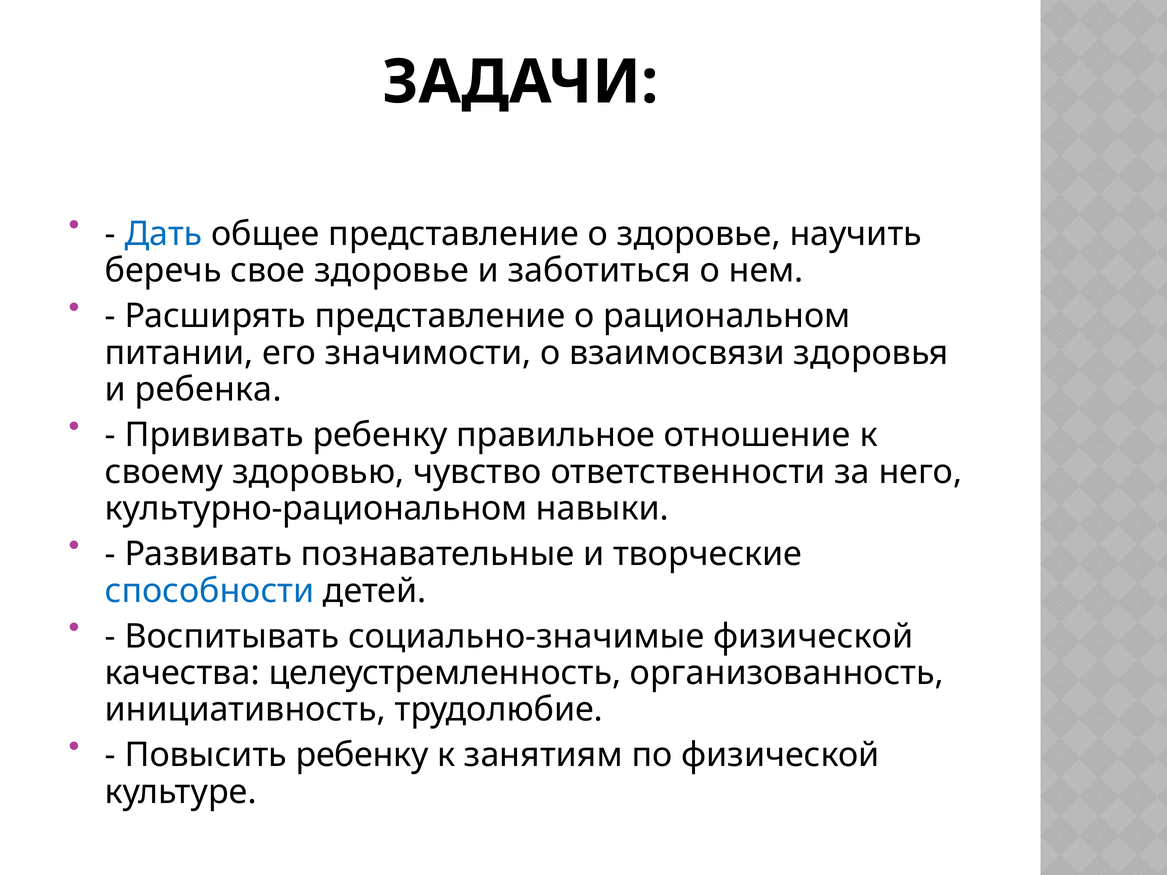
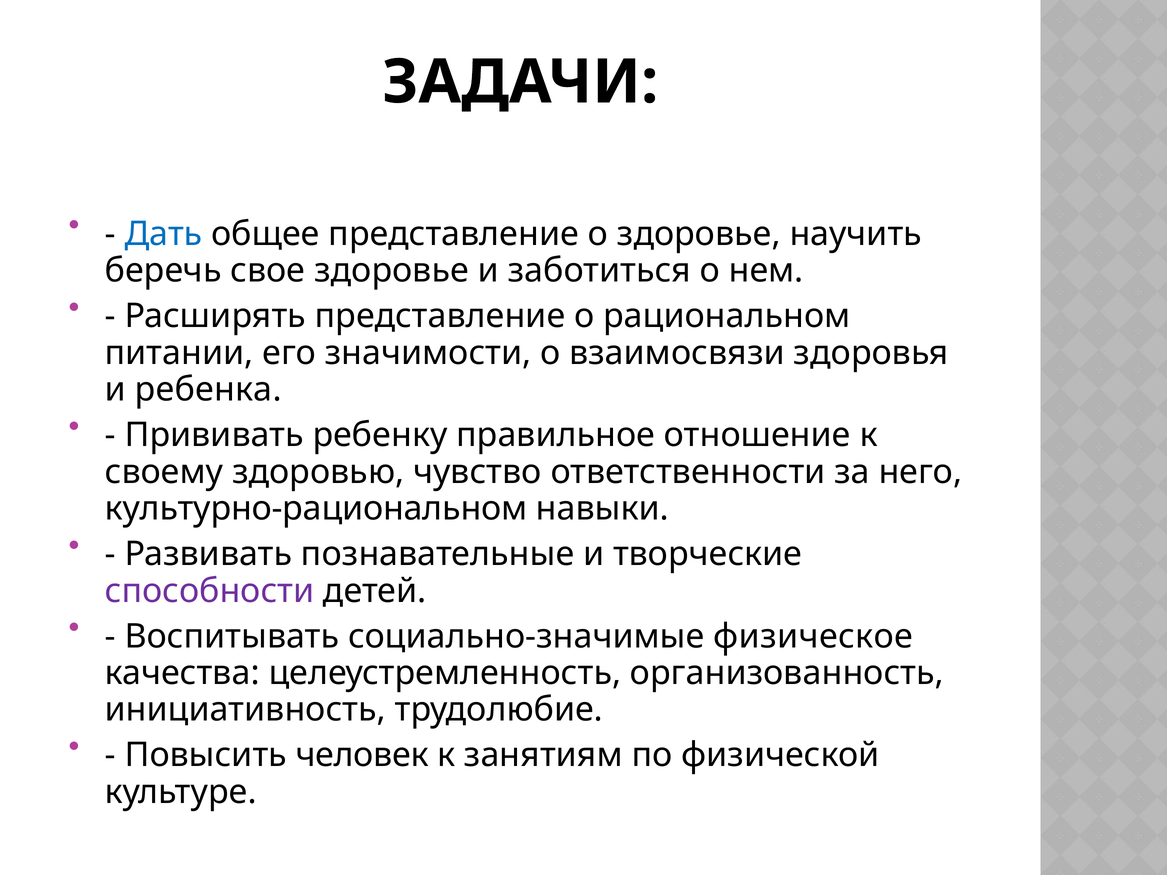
способности colour: blue -> purple (210, 591)
социально-значимые физической: физической -> физическое (813, 636)
Повысить ребенку: ребенку -> человек (362, 755)
